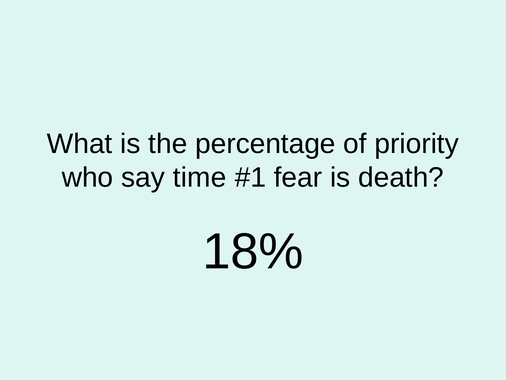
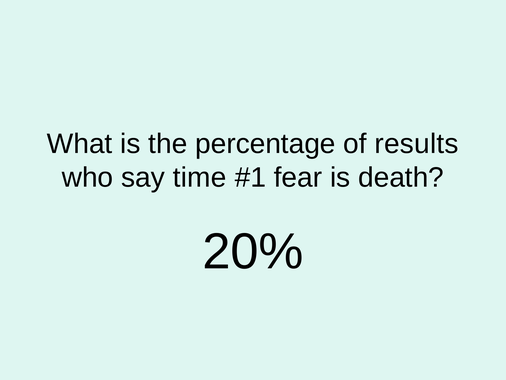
priority: priority -> results (417, 144)
18%: 18% -> 20% (253, 251)
